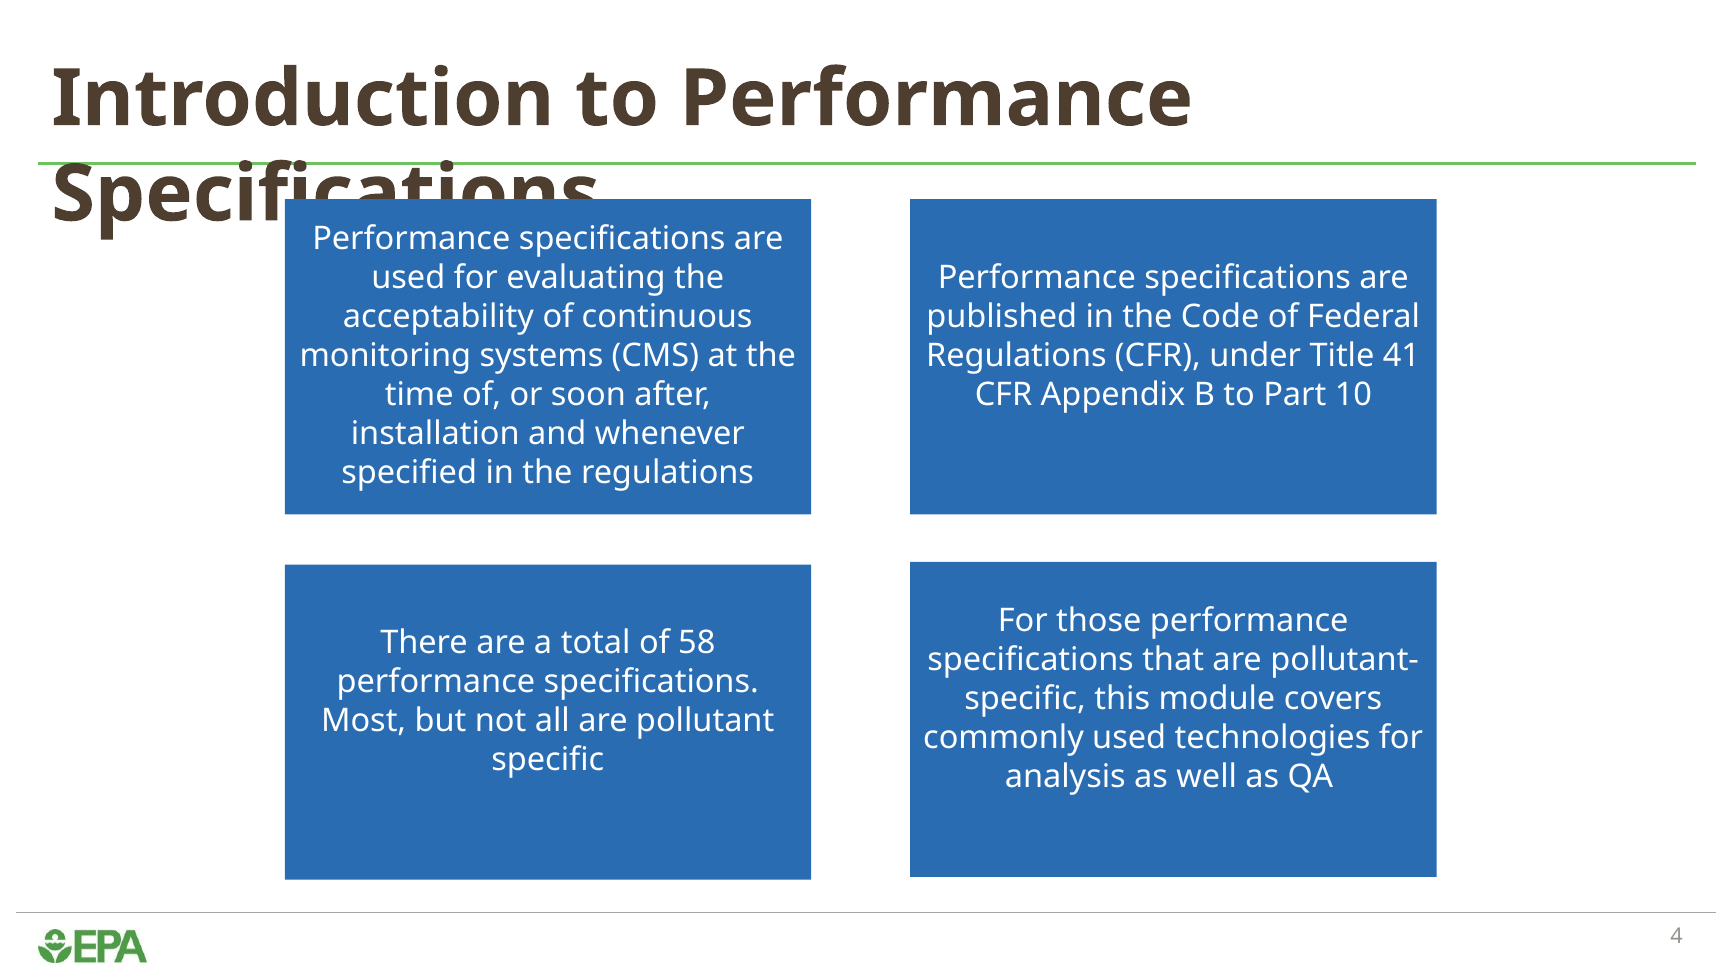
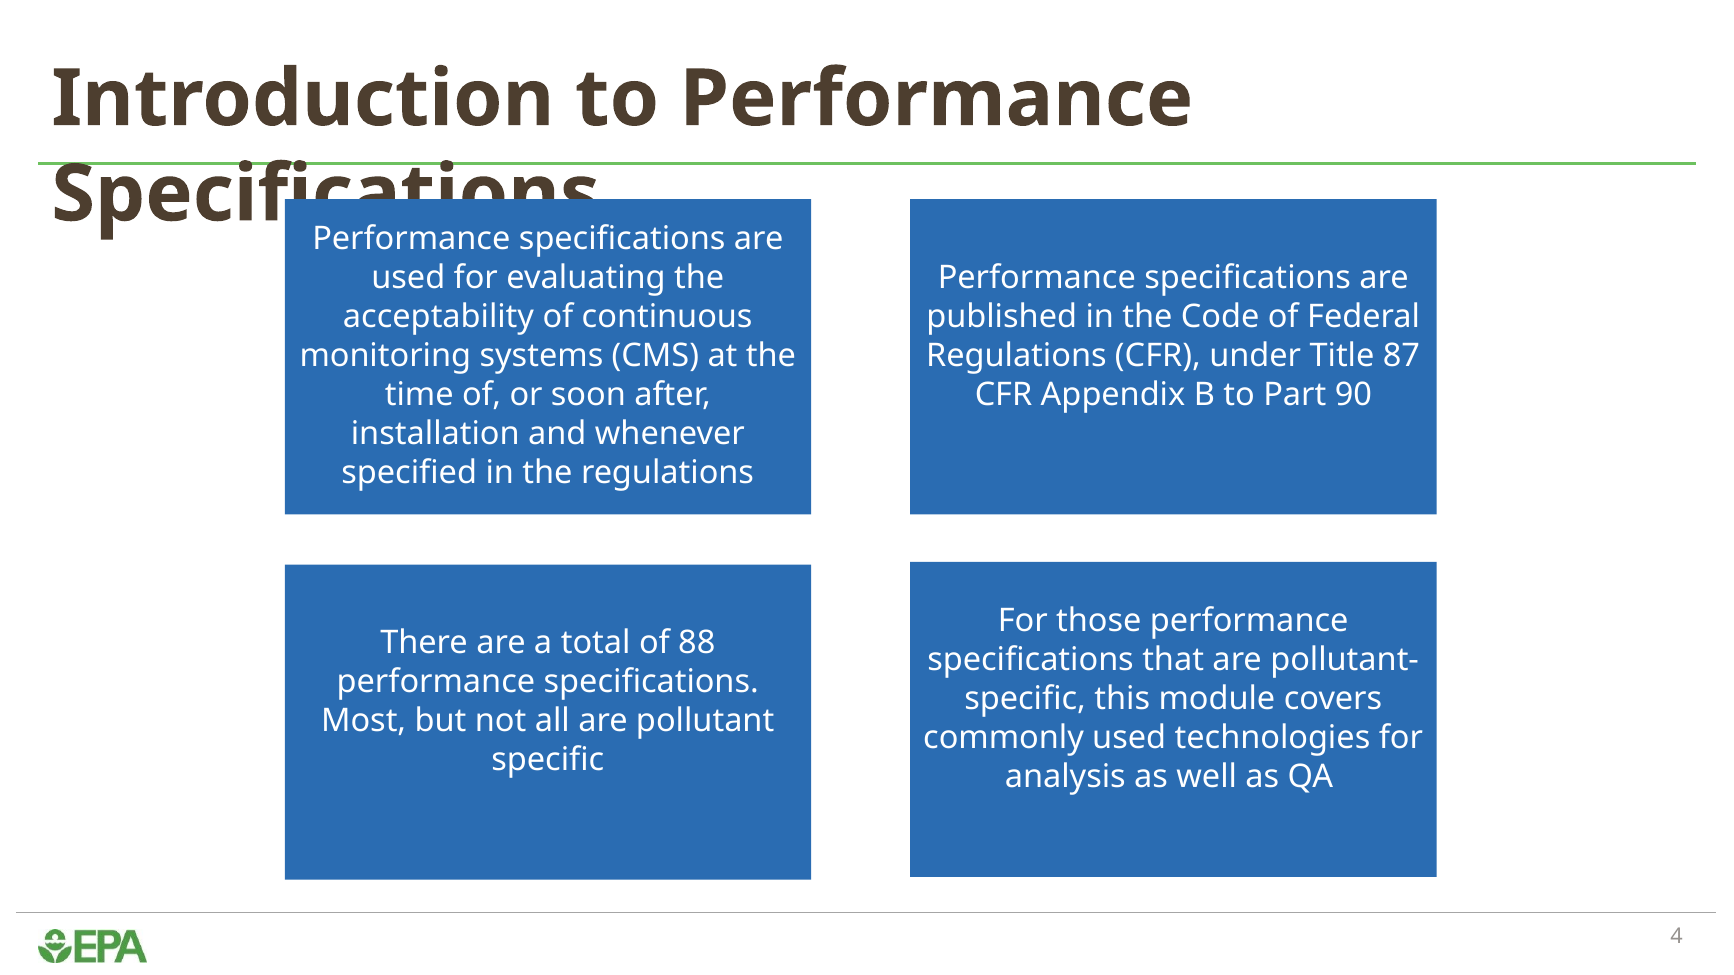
41: 41 -> 87 (1401, 356)
10: 10 -> 90 (1353, 395)
58: 58 -> 88 (697, 643)
